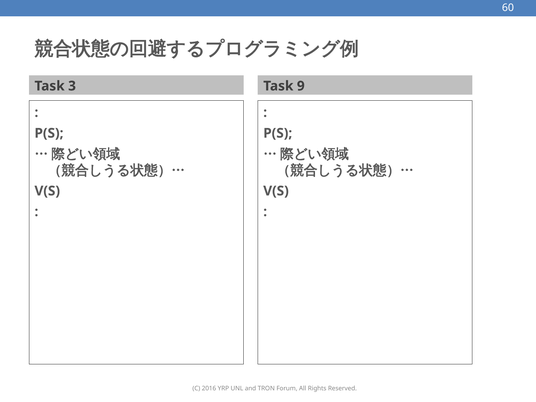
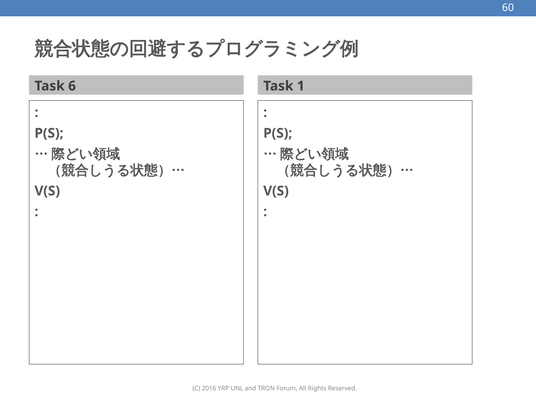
3: 3 -> 6 (72, 86)
9: 9 -> 1 (301, 86)
